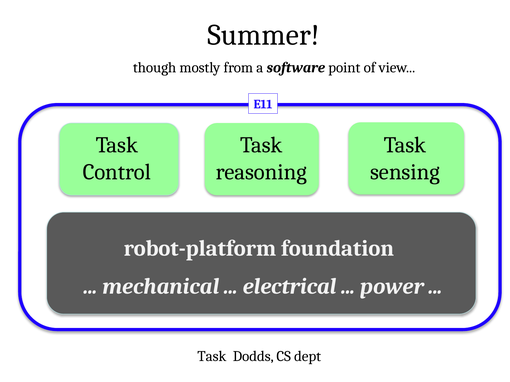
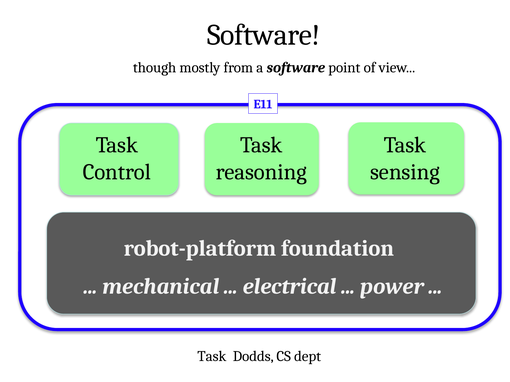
Summer: Summer -> Software (264, 35)
